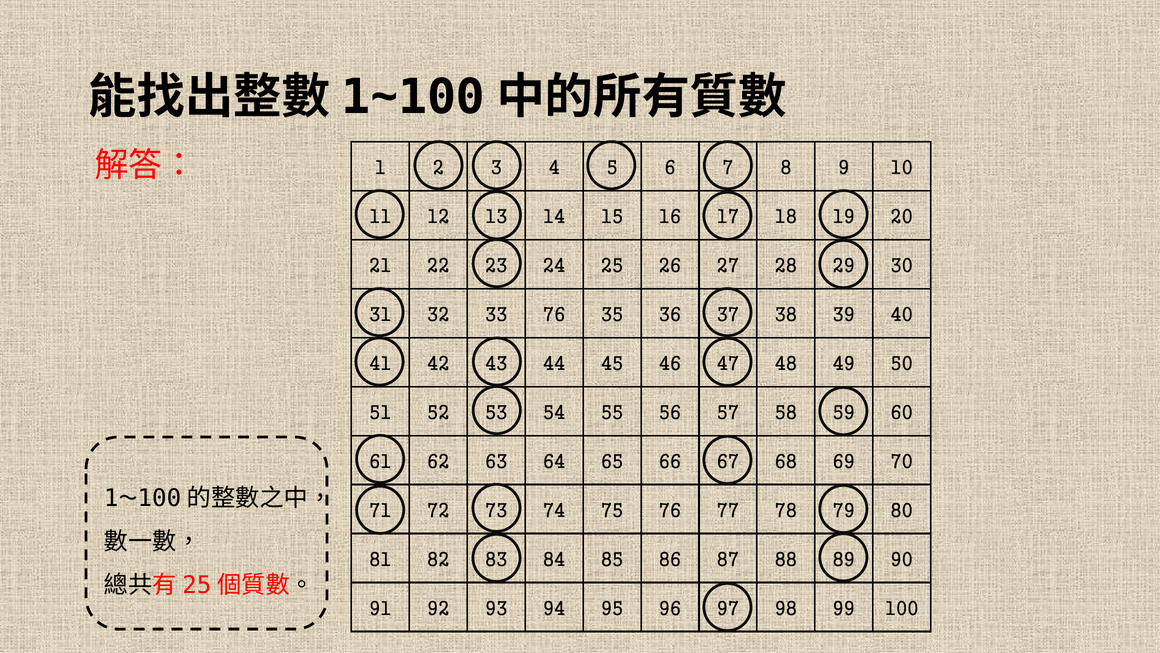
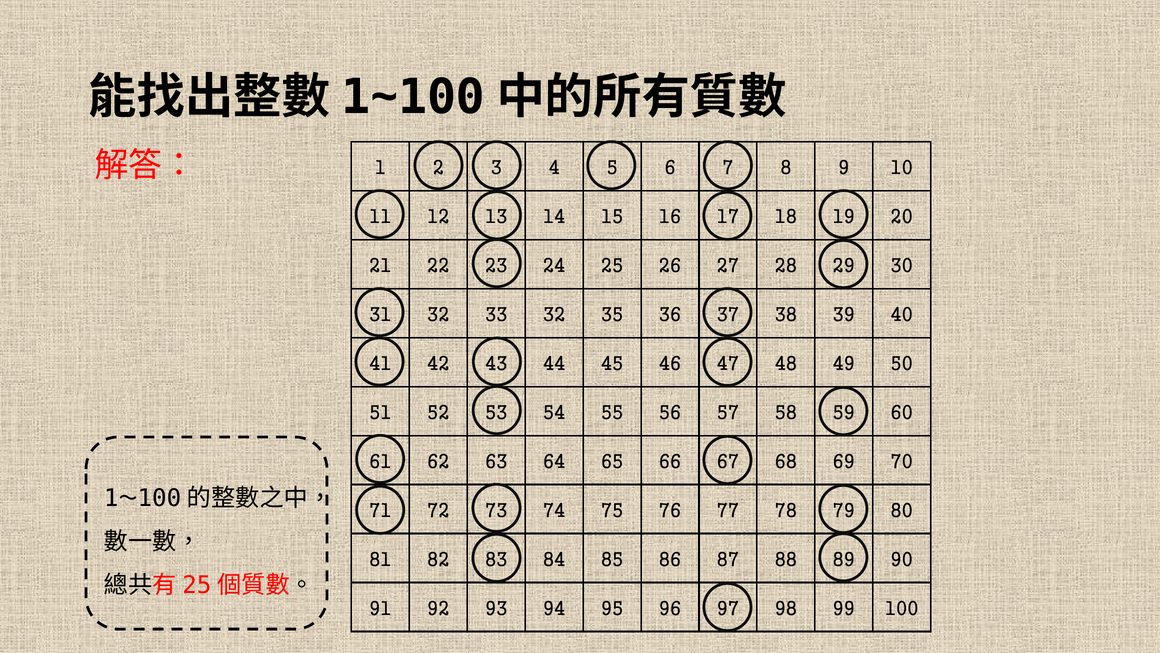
33 76: 76 -> 32 (554, 315)
